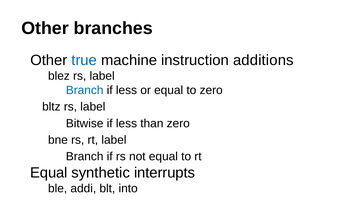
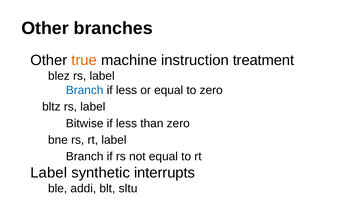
true colour: blue -> orange (84, 60)
additions: additions -> treatment (263, 60)
Equal: Equal -> Label (49, 173)
into: into -> sltu (128, 189)
